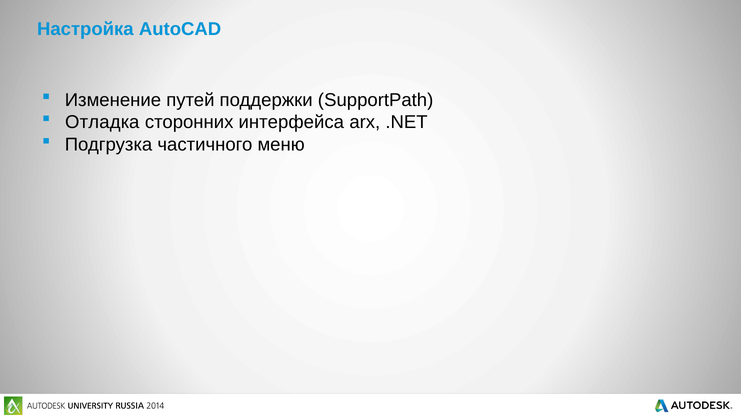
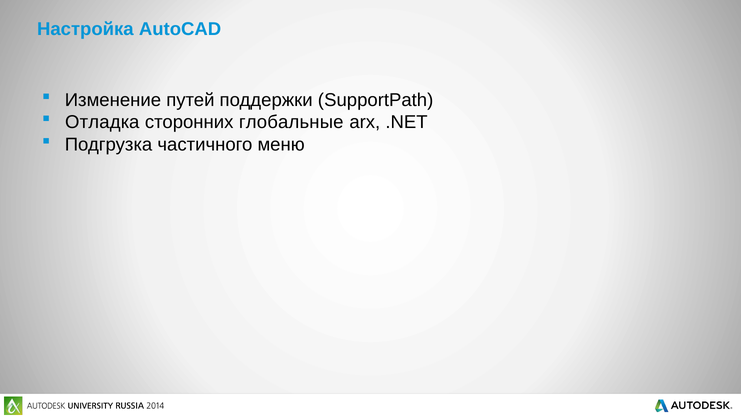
интерфейса: интерфейса -> глобальные (291, 122)
